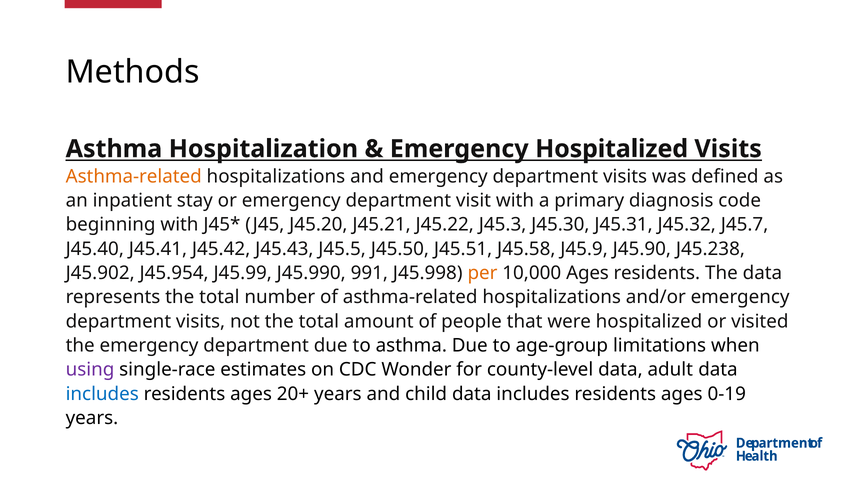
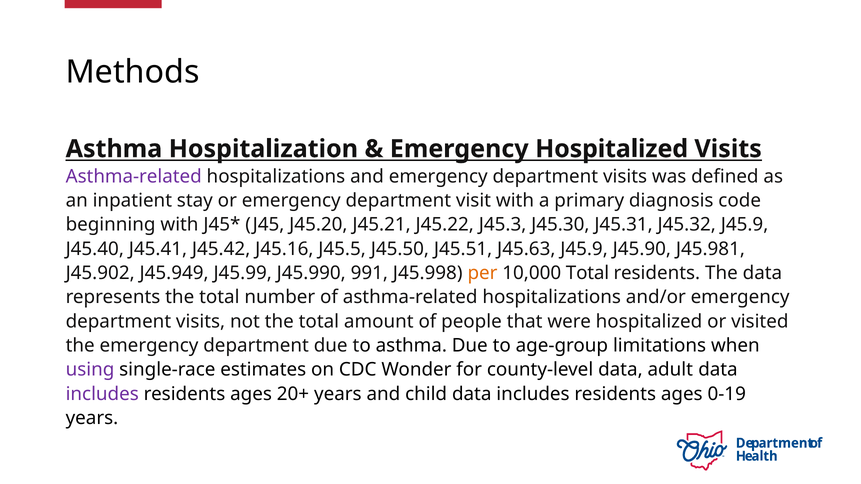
Asthma-related colour: orange -> purple (134, 176)
J45.32 J45.7: J45.7 -> J45.9 (745, 225)
J45.43: J45.43 -> J45.16 (284, 249)
J45.58: J45.58 -> J45.63 (526, 249)
J45.238: J45.238 -> J45.981 (710, 249)
J45.954: J45.954 -> J45.949 (174, 273)
10,000 Ages: Ages -> Total (588, 273)
includes colour: blue -> purple (102, 394)
